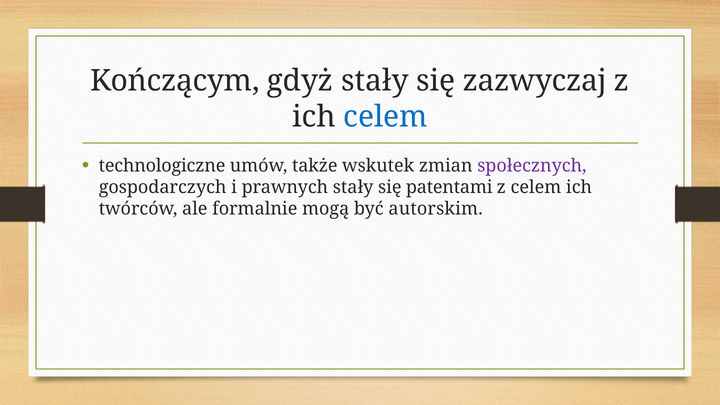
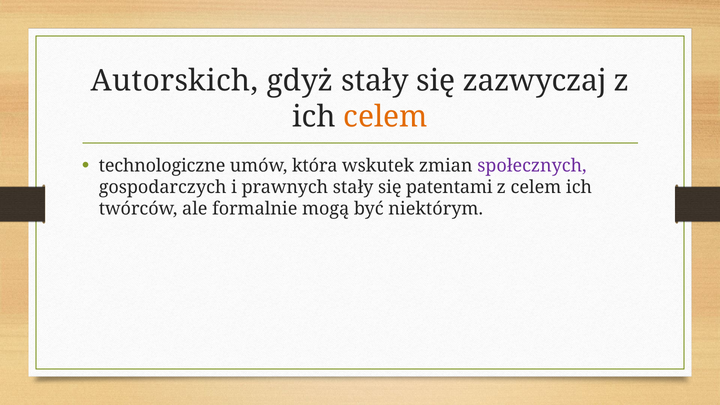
Kończącym: Kończącym -> Autorskich (175, 81)
celem colour: blue -> orange (386, 117)
także: także -> która (315, 166)
autorskim: autorskim -> niektórym (436, 209)
